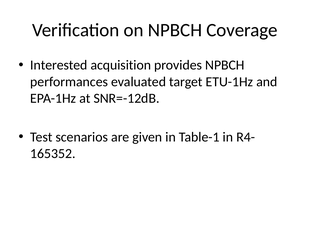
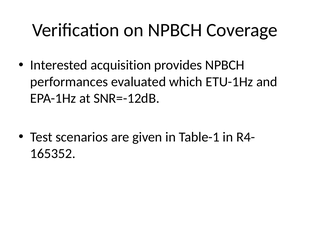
target: target -> which (186, 82)
